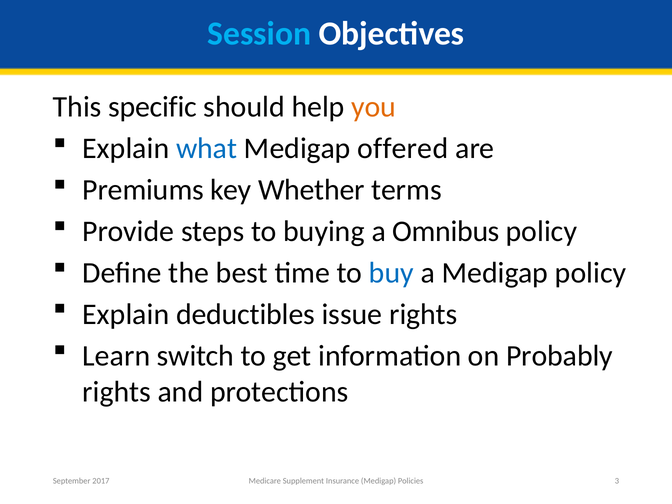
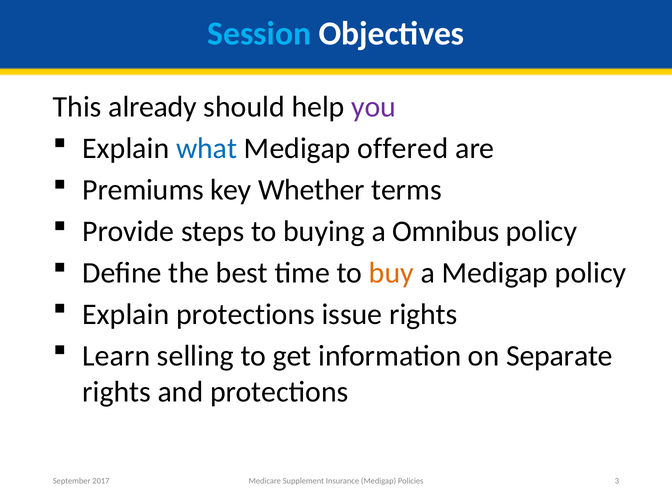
specific: specific -> already (153, 107)
you colour: orange -> purple (374, 107)
buy colour: blue -> orange (391, 273)
Explain deductibles: deductibles -> protections (245, 314)
switch: switch -> selling (195, 356)
Probably: Probably -> Separate (559, 356)
